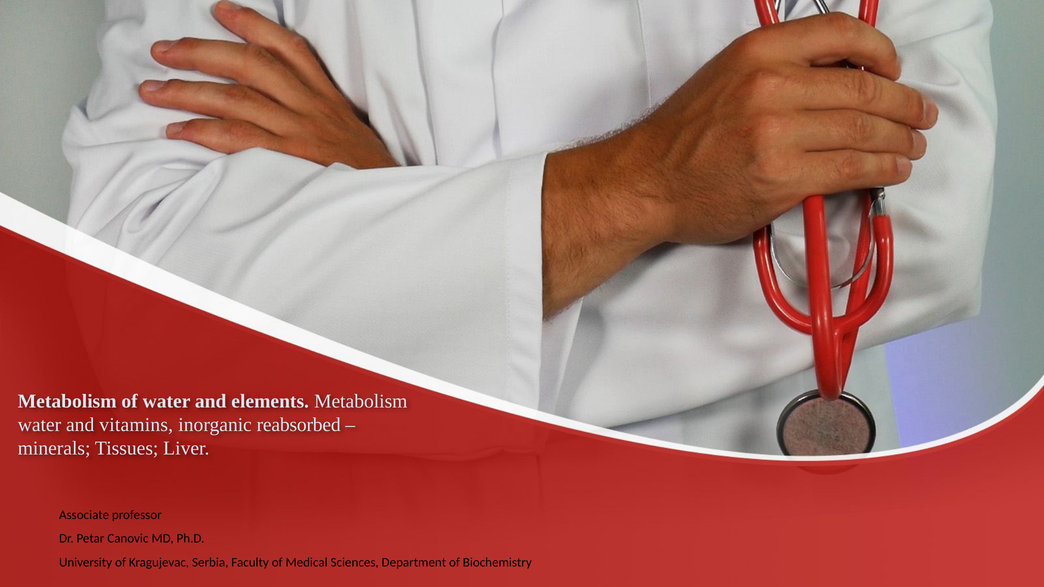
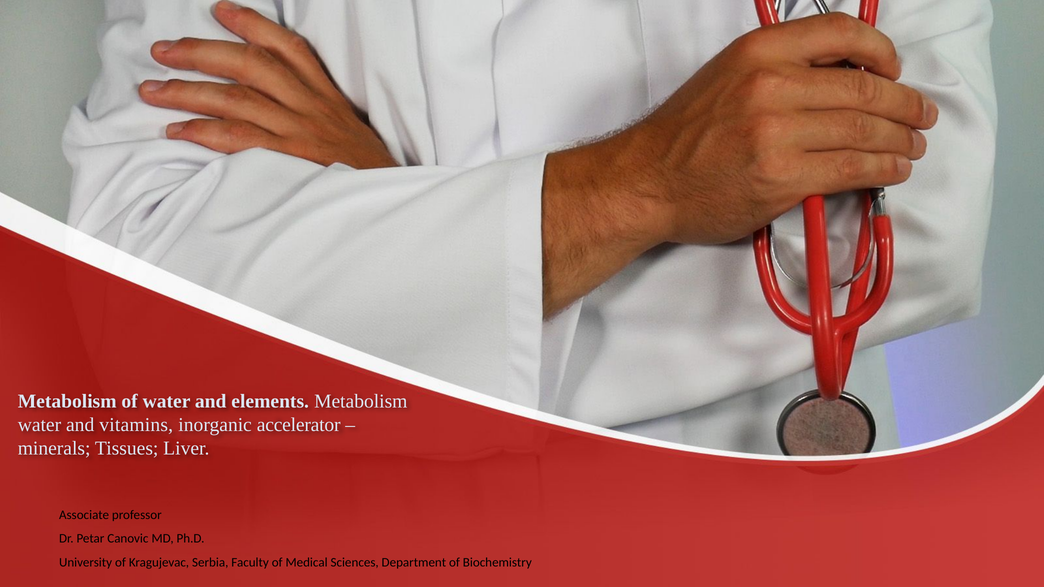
reabsorbed: reabsorbed -> accelerator (299, 425)
